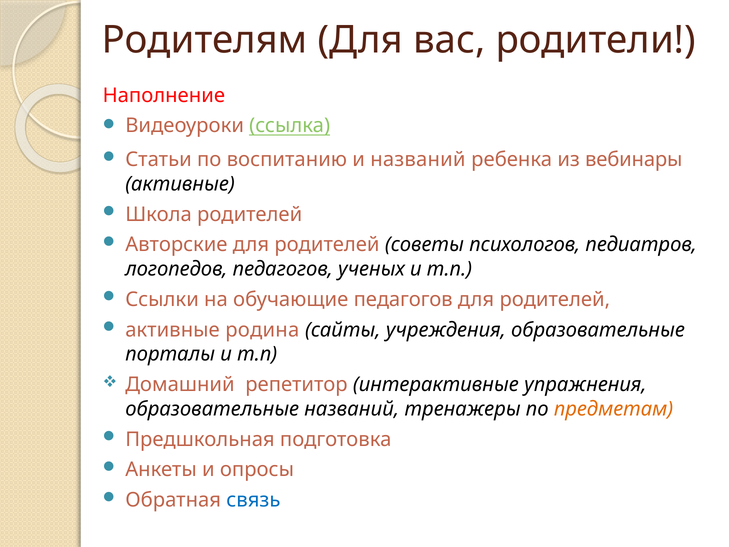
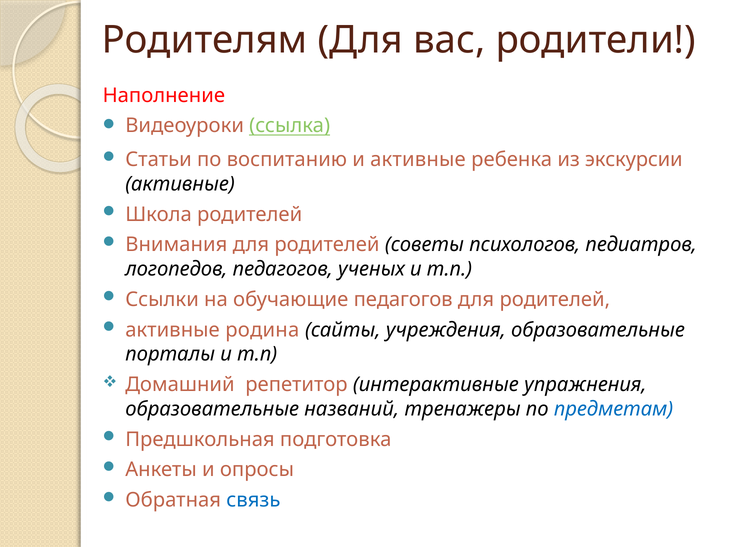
и названий: названий -> активные (418, 160)
вебинары: вебинары -> экскурсии (634, 160)
Авторские: Авторские -> Внимания (176, 245)
предметам colour: orange -> blue (614, 409)
